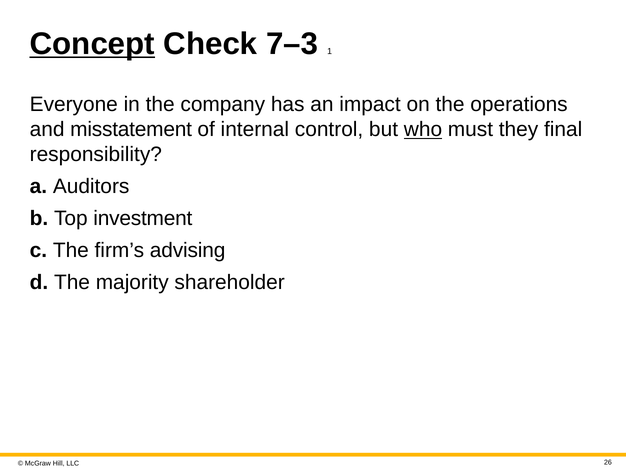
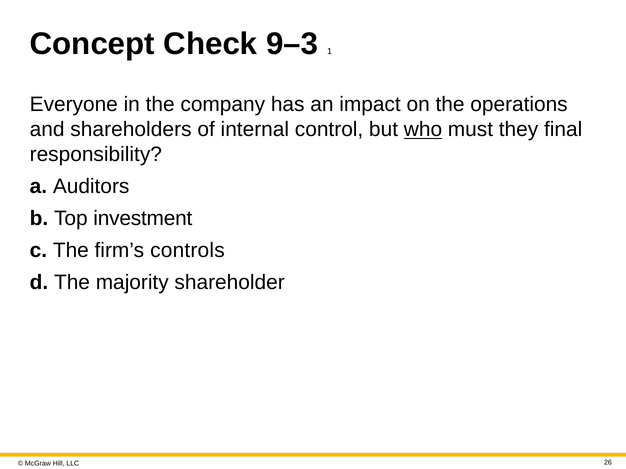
Concept underline: present -> none (92, 44)
7–3: 7–3 -> 9–3 (292, 44)
misstatement: misstatement -> shareholders (131, 130)
advising: advising -> controls (187, 251)
